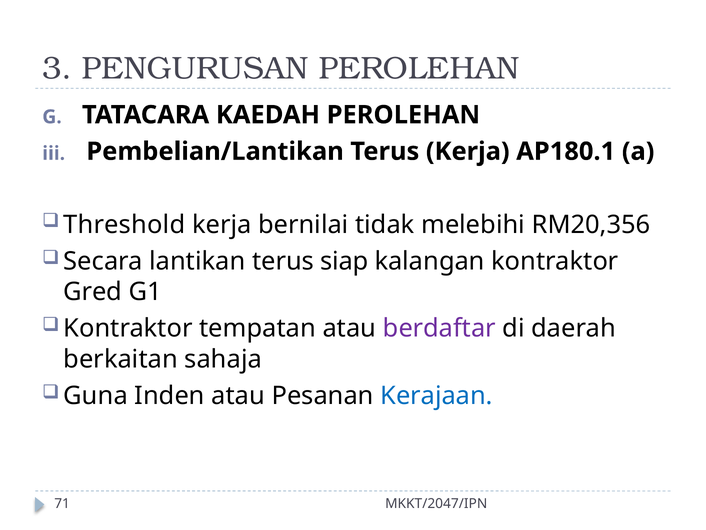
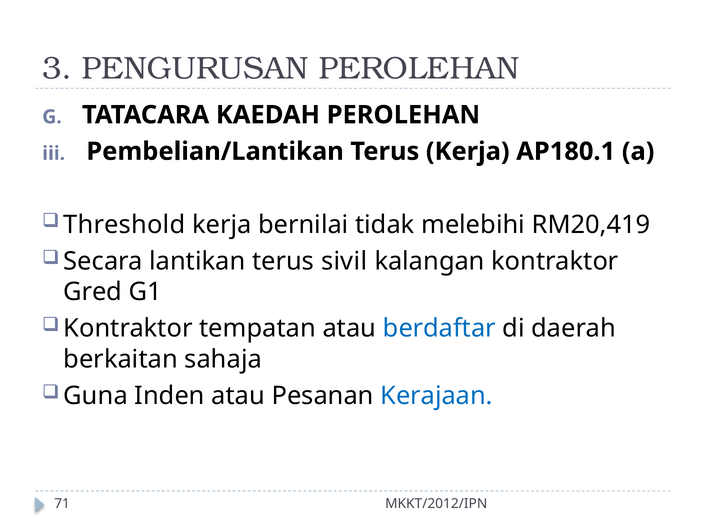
RM20,356: RM20,356 -> RM20,419 (591, 224)
siap: siap -> sivil (344, 261)
berdaftar colour: purple -> blue (439, 328)
MKKT/2047/IPN: MKKT/2047/IPN -> MKKT/2012/IPN (436, 503)
